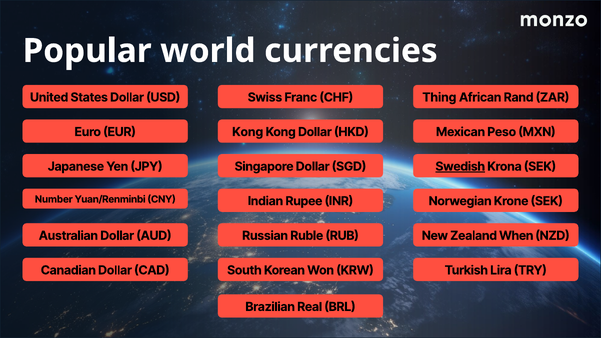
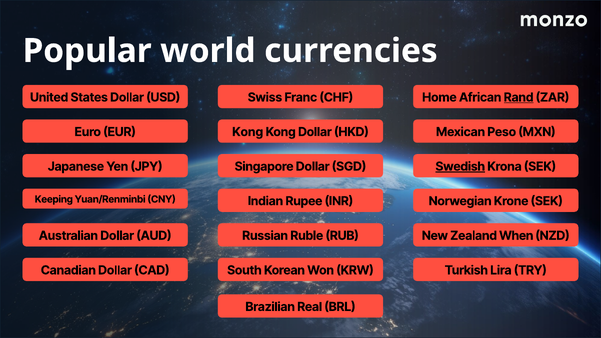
Thing: Thing -> Home (439, 97)
Rand underline: none -> present (519, 97)
Number: Number -> Keeping (54, 199)
